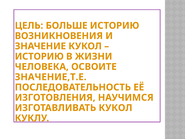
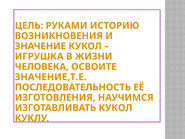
БОЛЬШЕ: БОЛЬШЕ -> РУКАМИ (67, 26)
ИСТОРИЮ: ИСТОРИЮ -> ИГРУШКА (39, 56)
